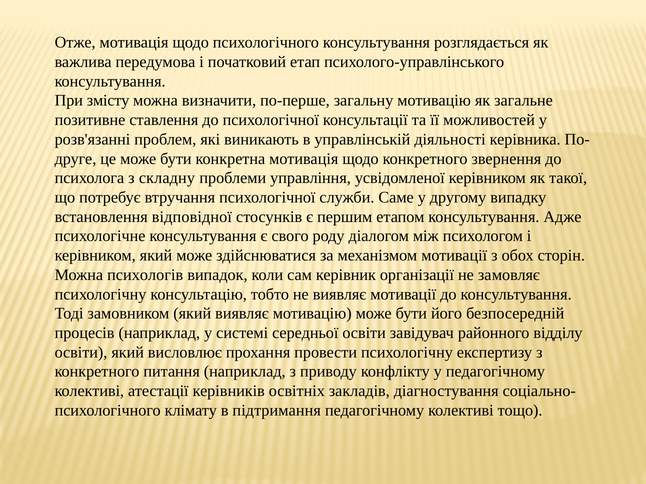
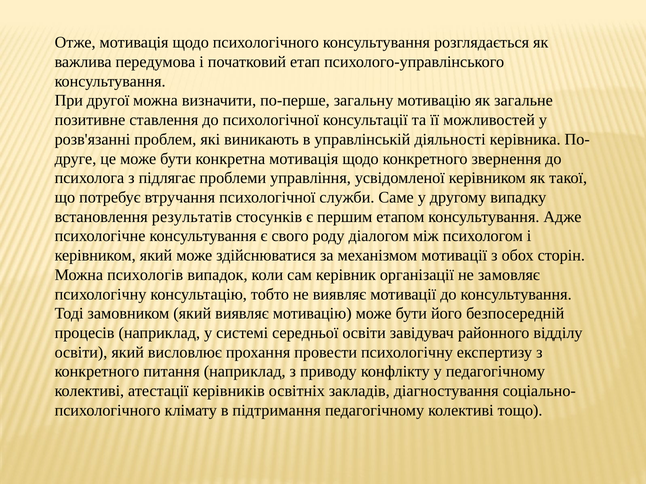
змісту: змісту -> другої (108, 101)
складну: складну -> підлягає (167, 178)
відповідної: відповідної -> результатів (192, 217)
